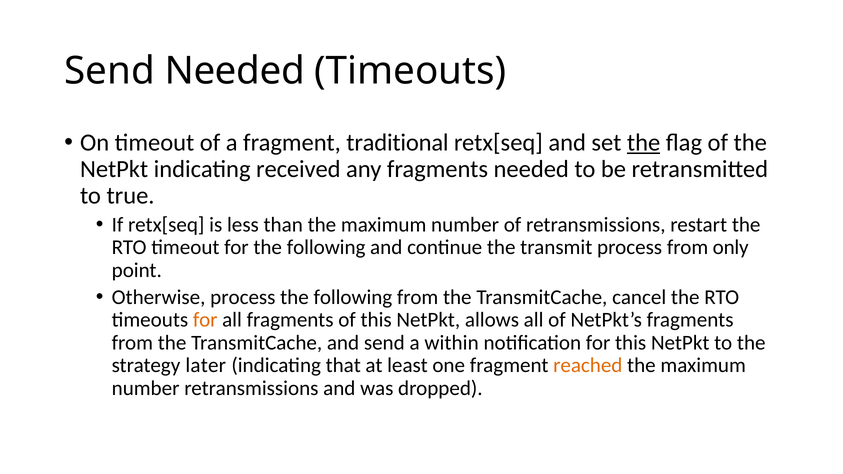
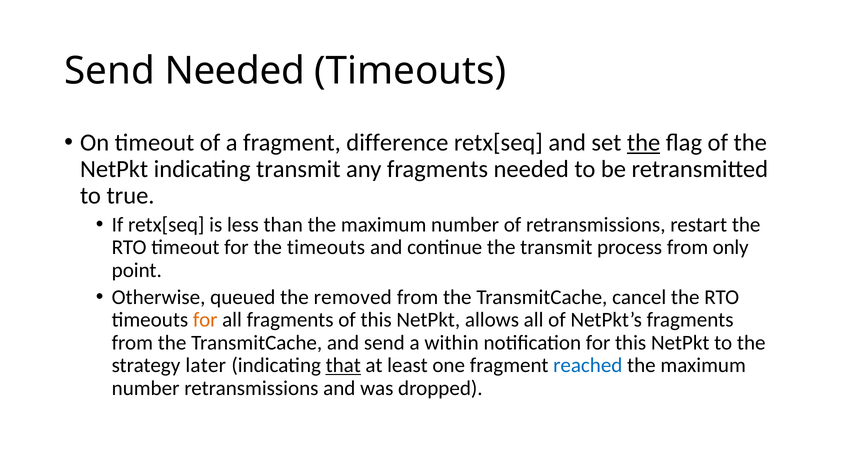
traditional: traditional -> difference (397, 143)
indicating received: received -> transmit (298, 169)
for the following: following -> timeouts (326, 247)
Otherwise process: process -> queued (243, 297)
following: following -> removed (353, 297)
that underline: none -> present (343, 366)
reached colour: orange -> blue (588, 366)
